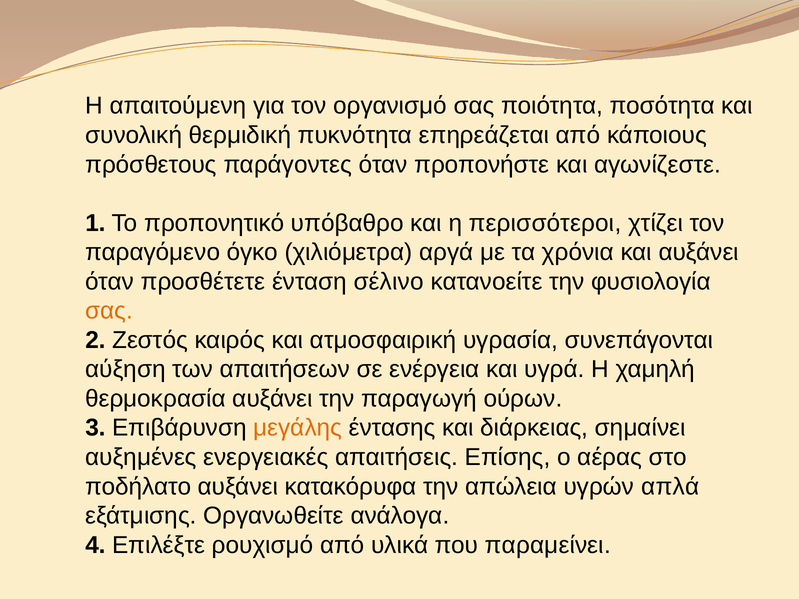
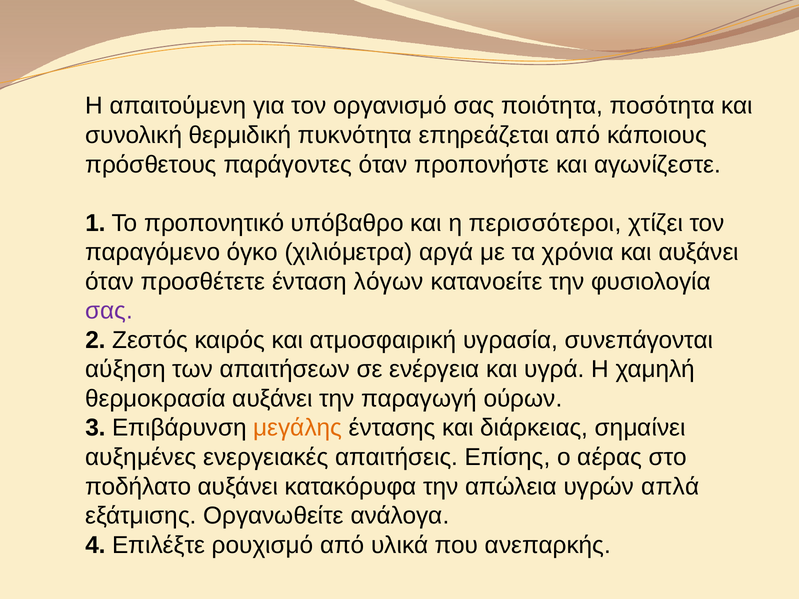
σέλινο: σέλινο -> λόγων (389, 282)
σας colour: orange -> purple (109, 311)
παραμείνει: παραμείνει -> ανεπαρκής (548, 545)
